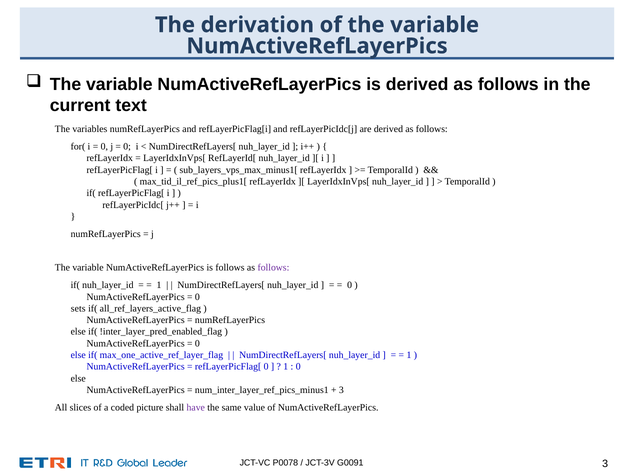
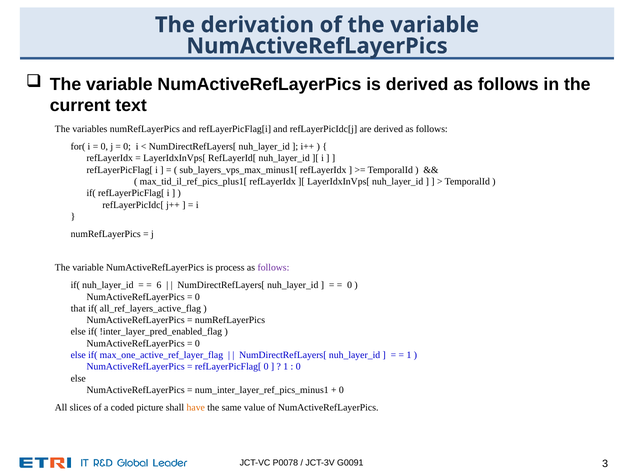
is follows: follows -> process (230, 267)
1: 1 -> 6 (159, 285)
sets: sets -> that (78, 308)
3: 3 -> 0 (341, 390)
have colour: purple -> orange (196, 407)
